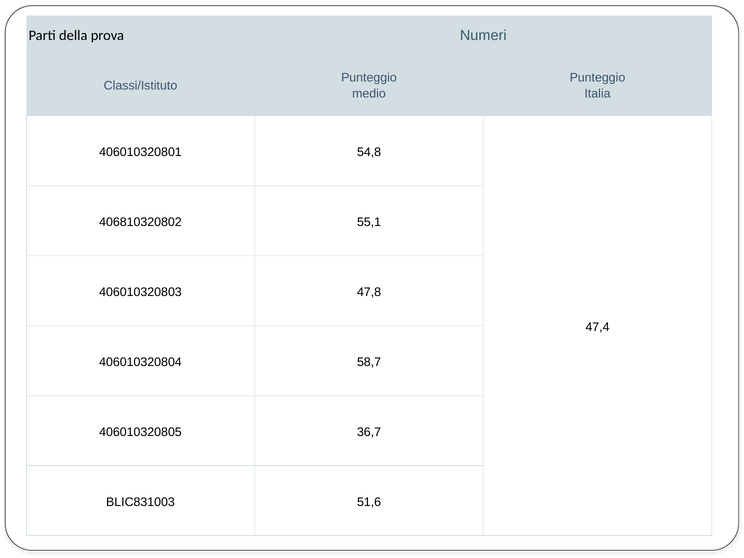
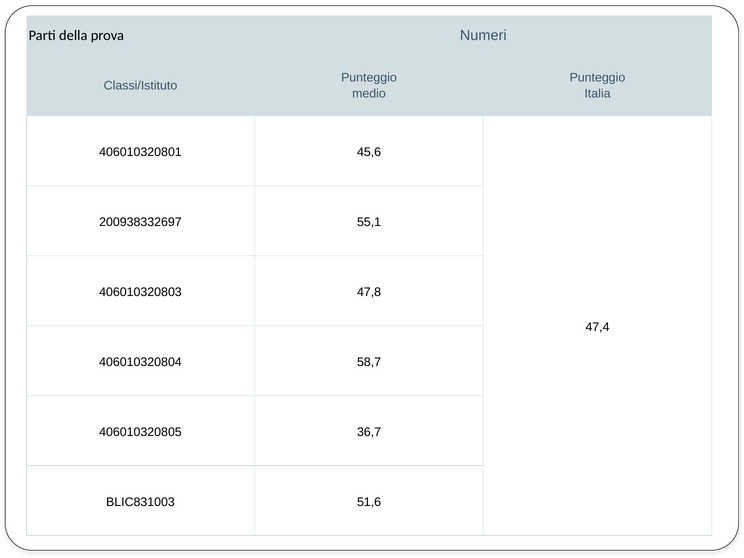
54,8: 54,8 -> 45,6 (369, 152)
406810320802: 406810320802 -> 200938332697 (140, 222)
